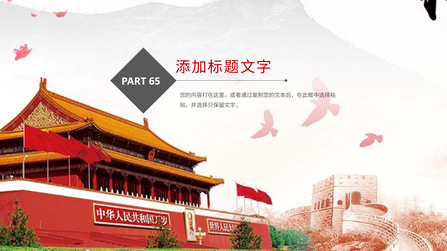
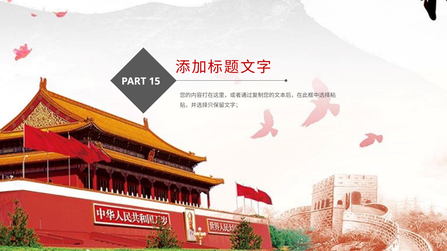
65: 65 -> 15 (155, 81)
